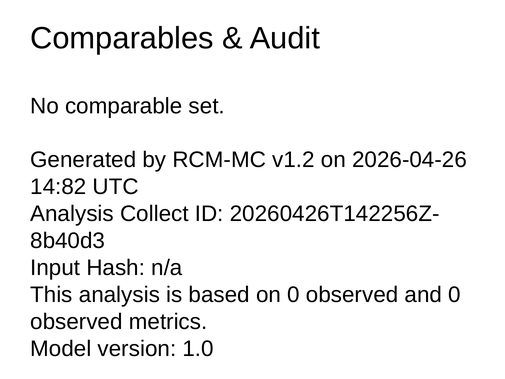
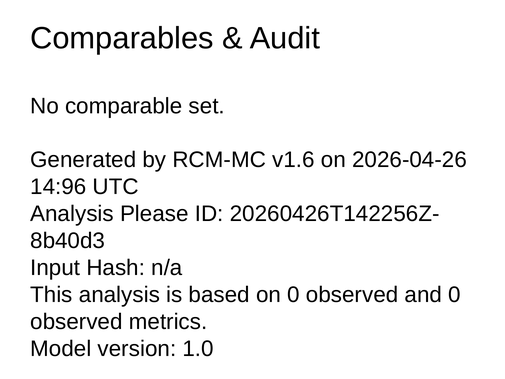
v1.2: v1.2 -> v1.6 (293, 160)
14:82: 14:82 -> 14:96 (58, 187)
Collect: Collect -> Please (154, 214)
